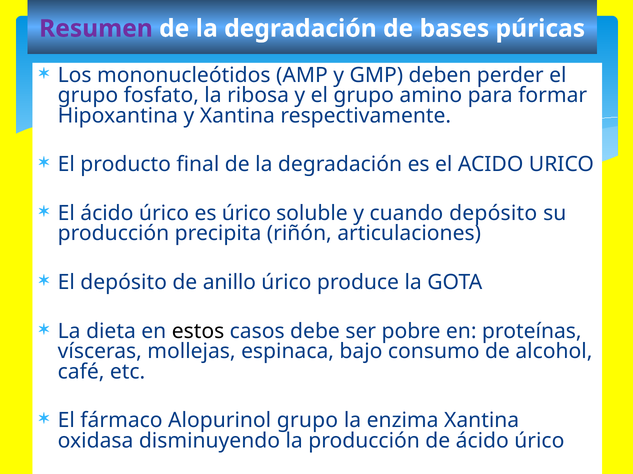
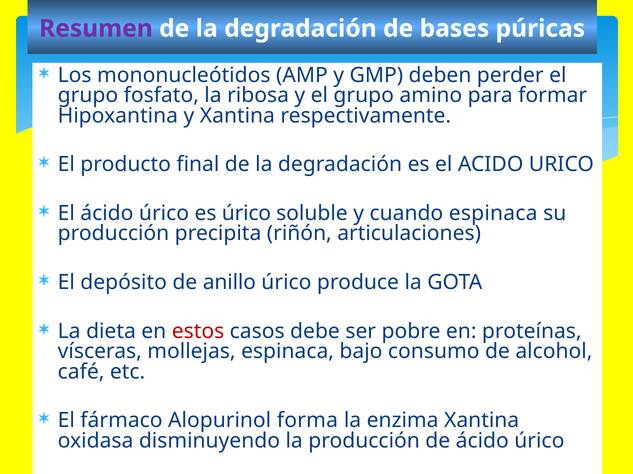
cuando depósito: depósito -> espinaca (493, 214)
estos colour: black -> red (198, 332)
Alopurinol grupo: grupo -> forma (307, 421)
